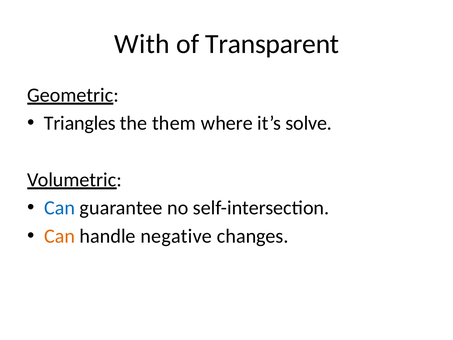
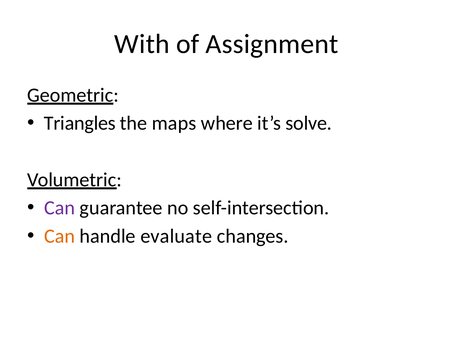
Transparent: Transparent -> Assignment (272, 44)
them: them -> maps (174, 123)
Can colour: blue -> purple (60, 208)
negative: negative -> evaluate (176, 236)
